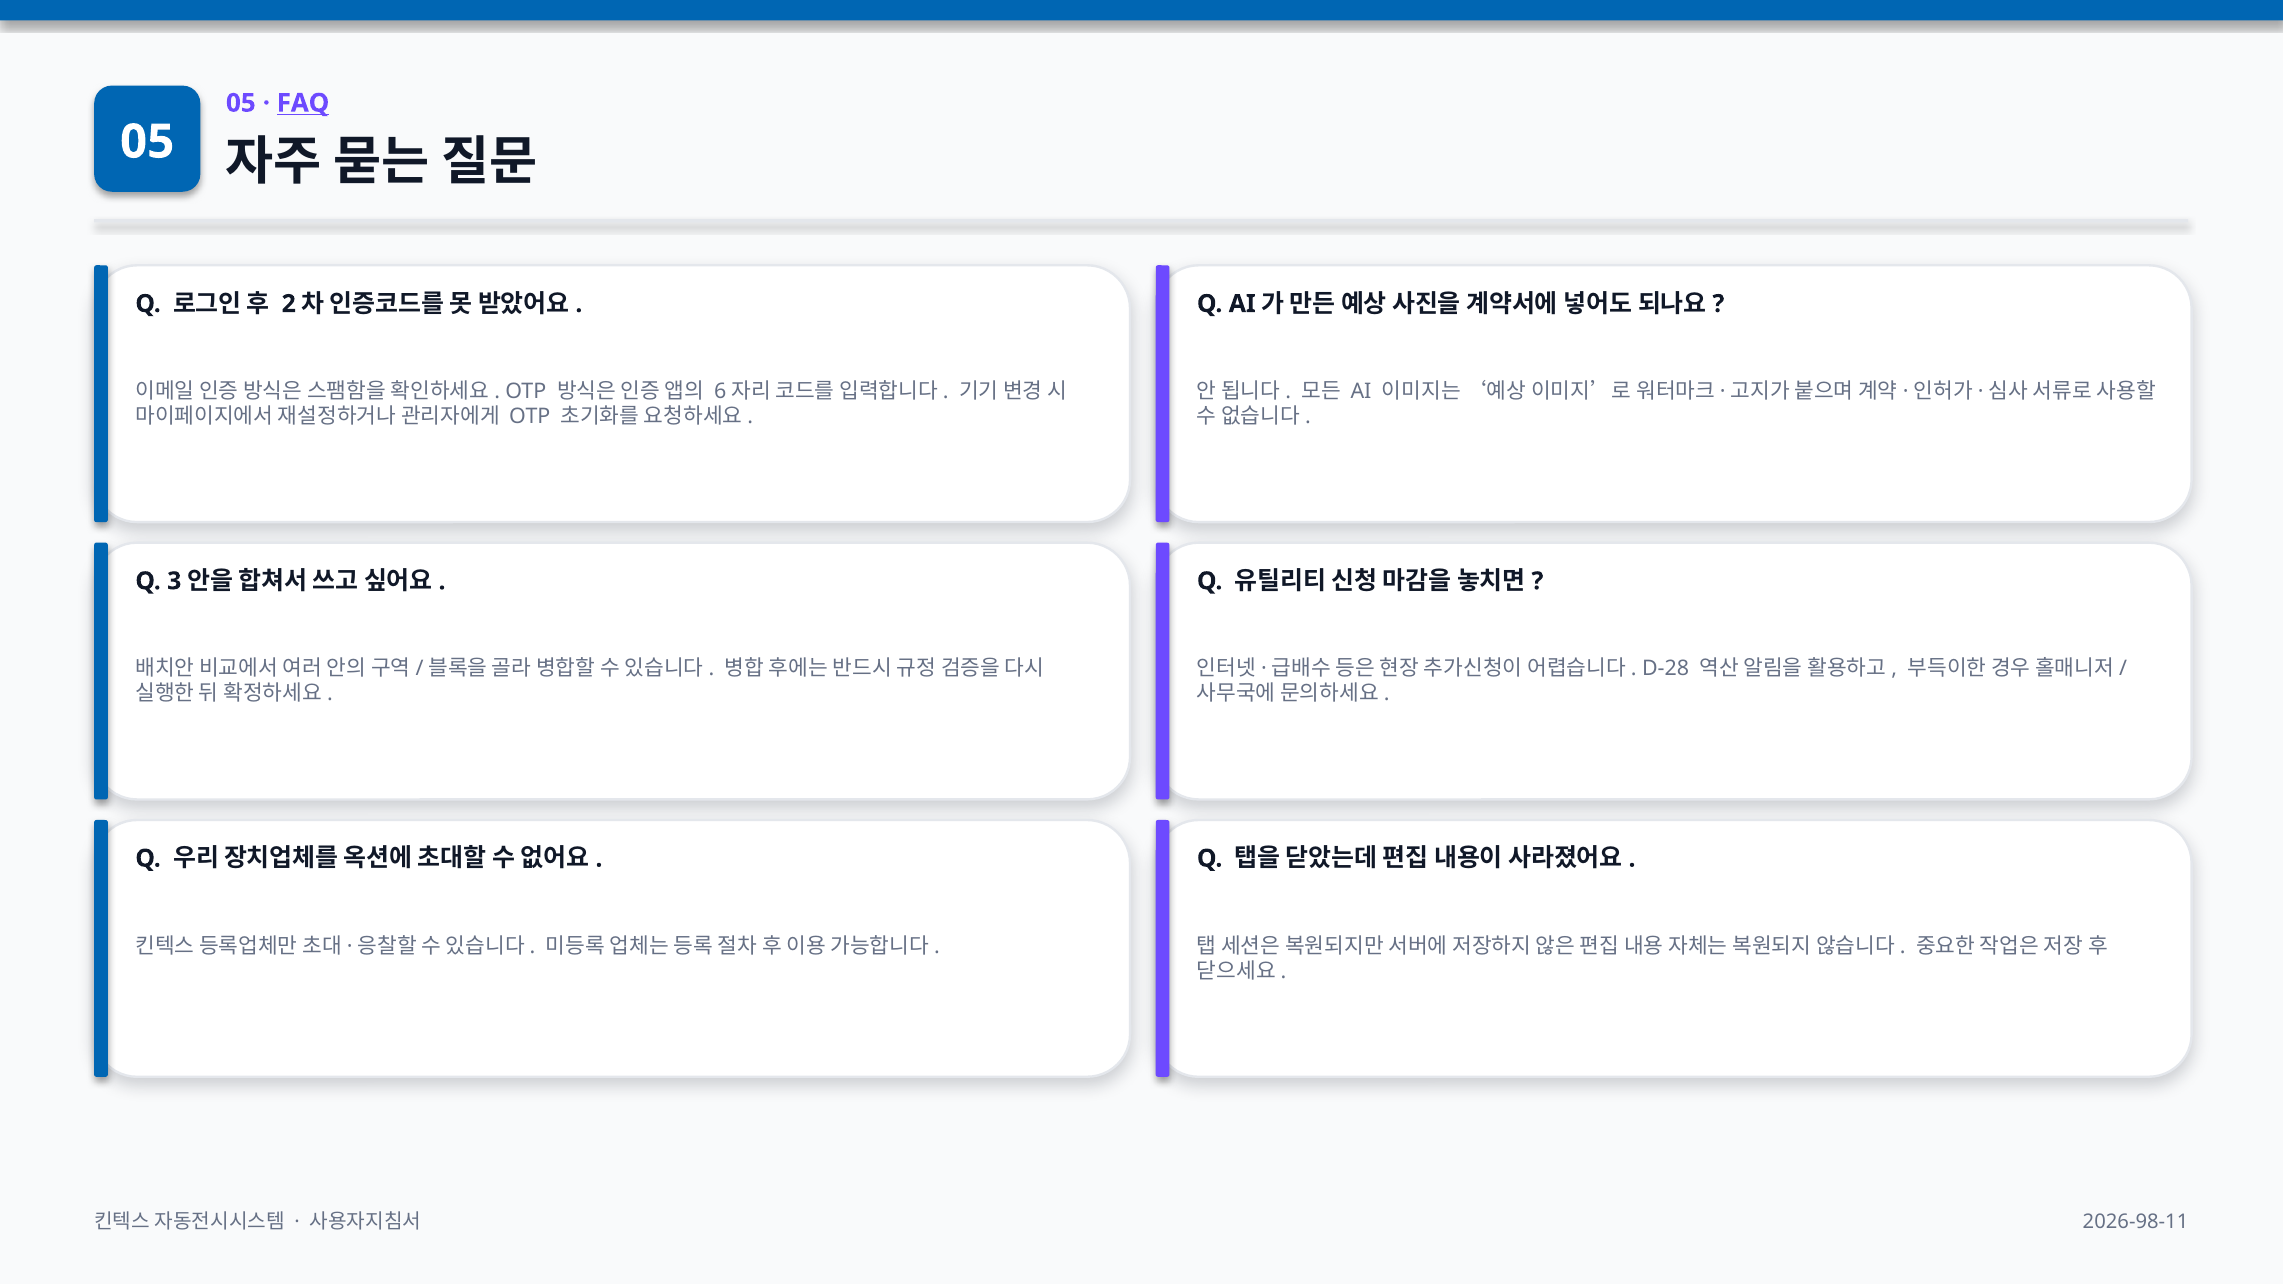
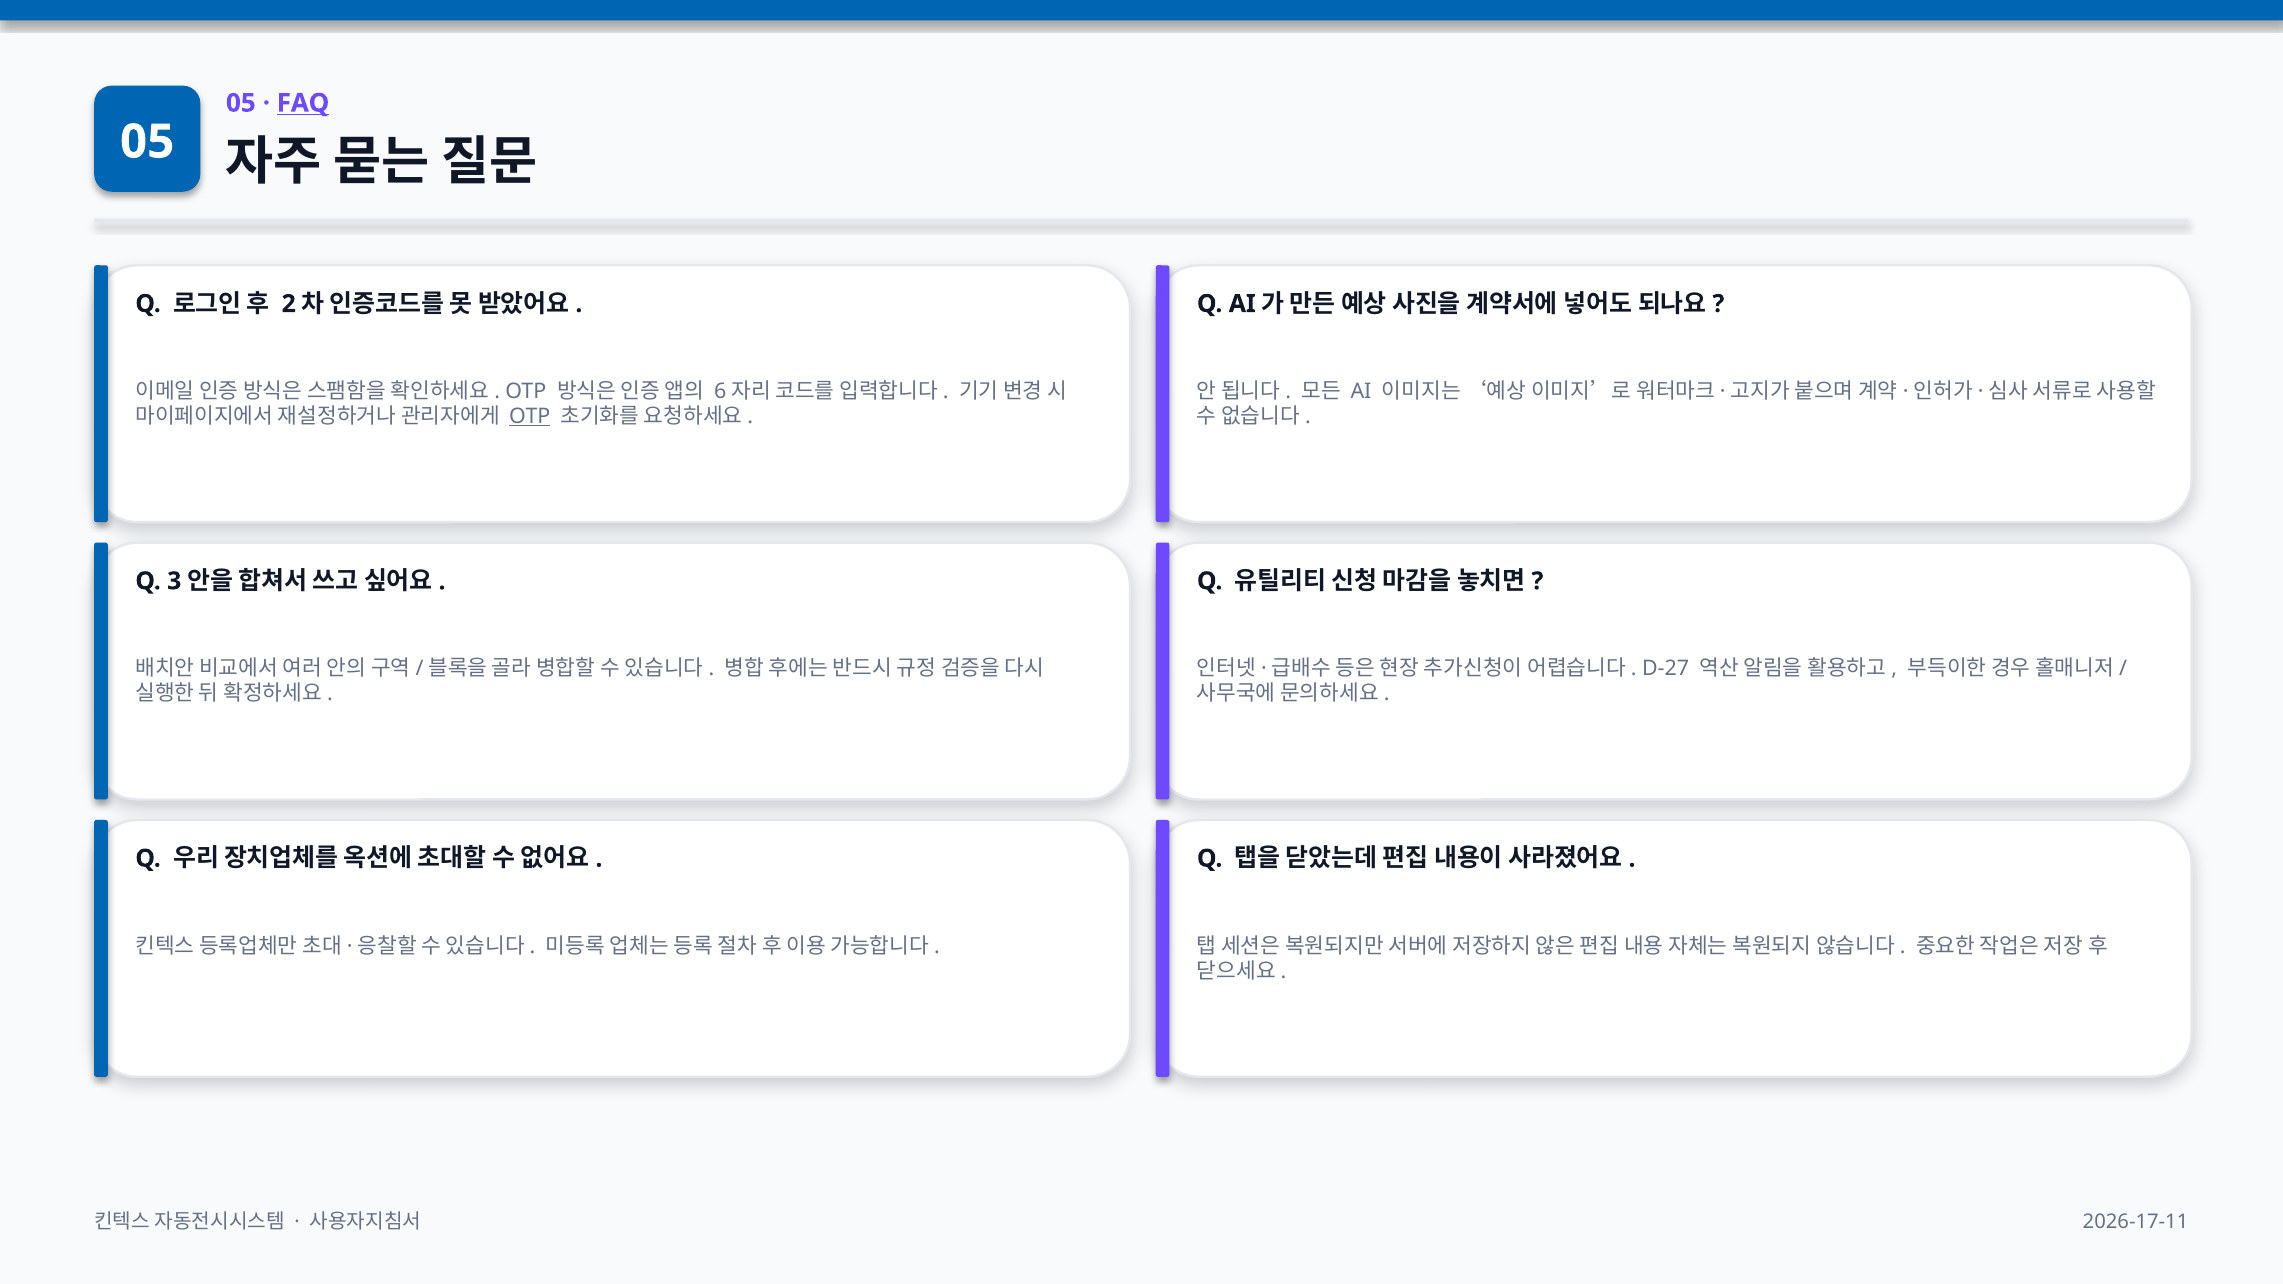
OTP underline: none -> present (530, 417)
D-28: D-28 -> D-27 (1666, 669)
2026-98-11: 2026-98-11 -> 2026-17-11 (2136, 1222)
